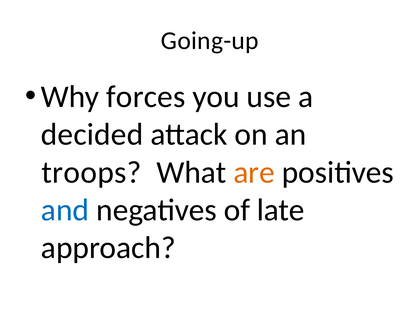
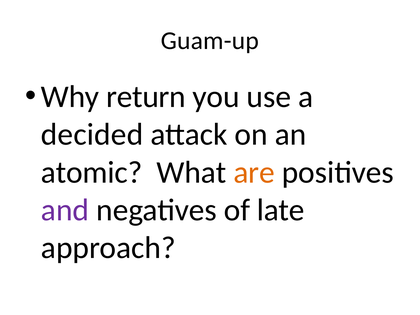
Going-up: Going-up -> Guam-up (210, 41)
forces: forces -> return (146, 97)
troops: troops -> atomic (92, 172)
and colour: blue -> purple (65, 210)
